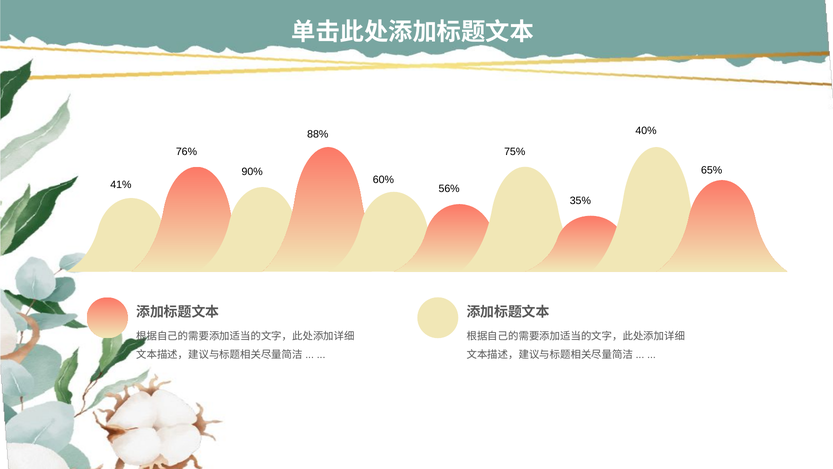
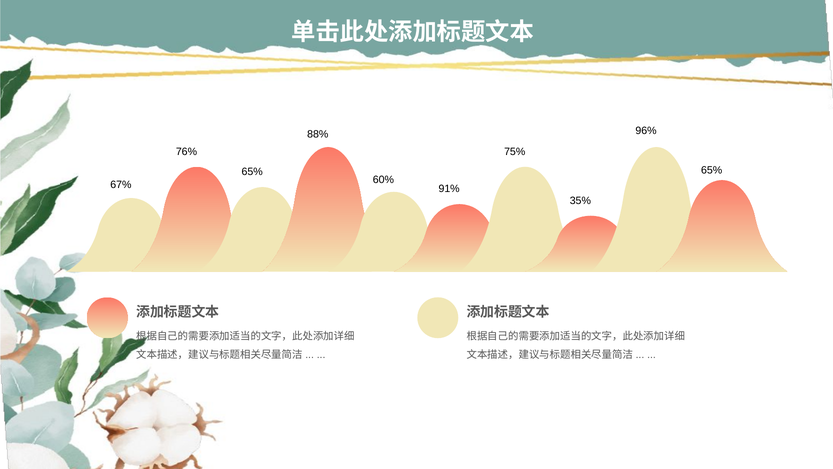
40%: 40% -> 96% (646, 131)
90%: 90% -> 65% (252, 172)
41%: 41% -> 67% (121, 185)
56%: 56% -> 91% (449, 188)
